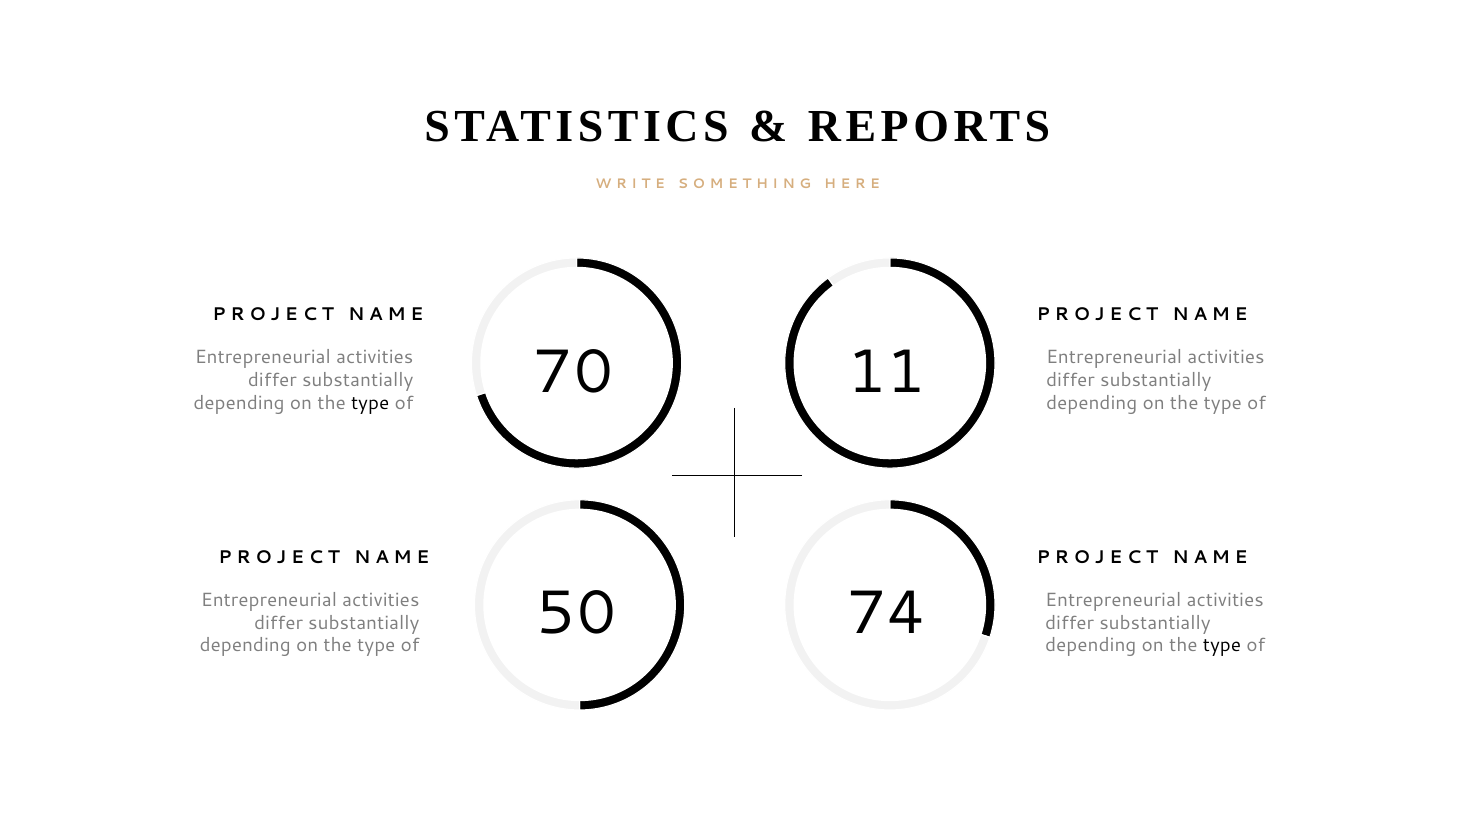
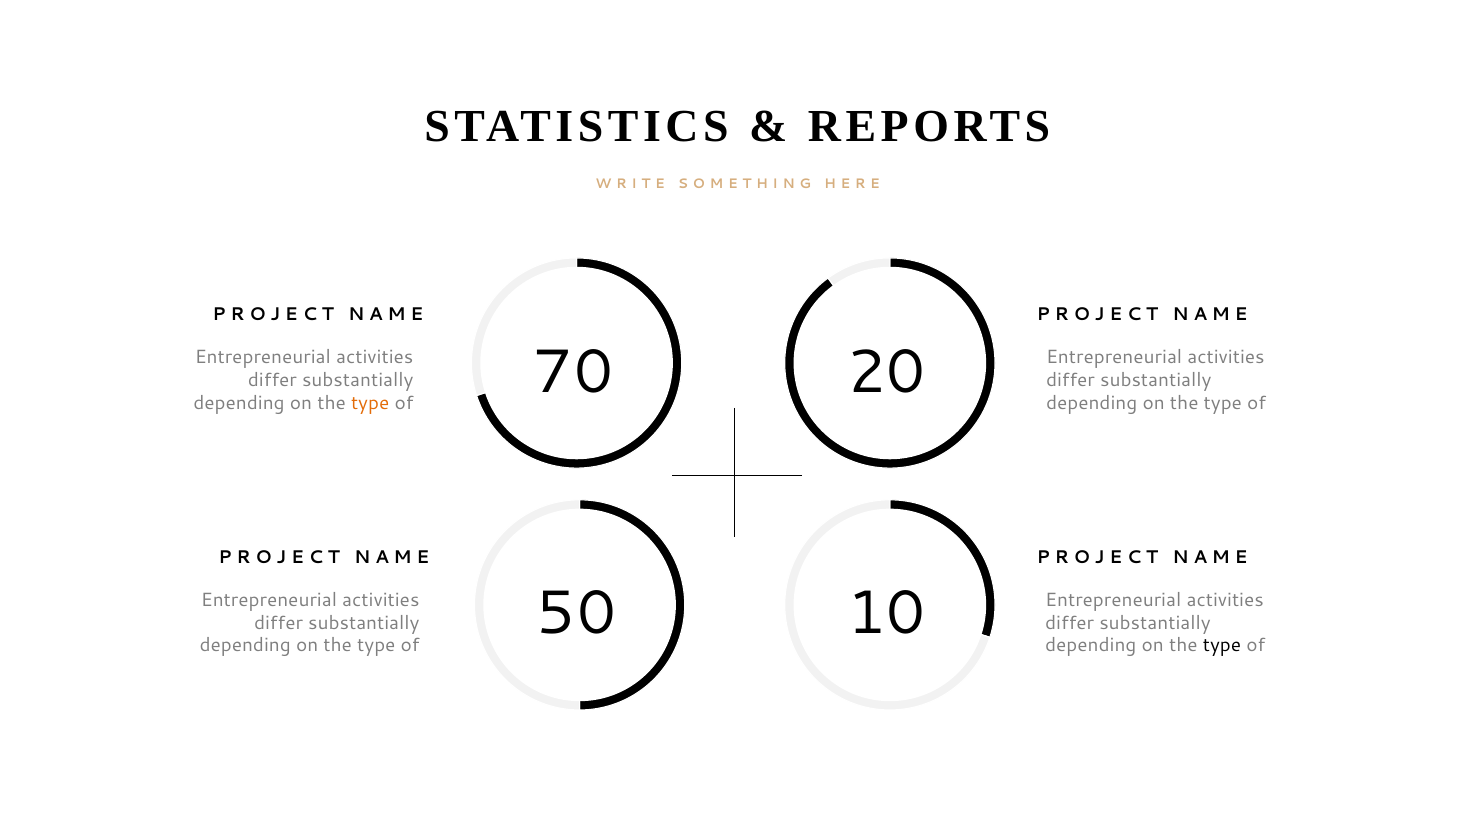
11: 11 -> 20 (887, 372)
type colour: black -> orange (370, 403)
74: 74 -> 10 (887, 614)
